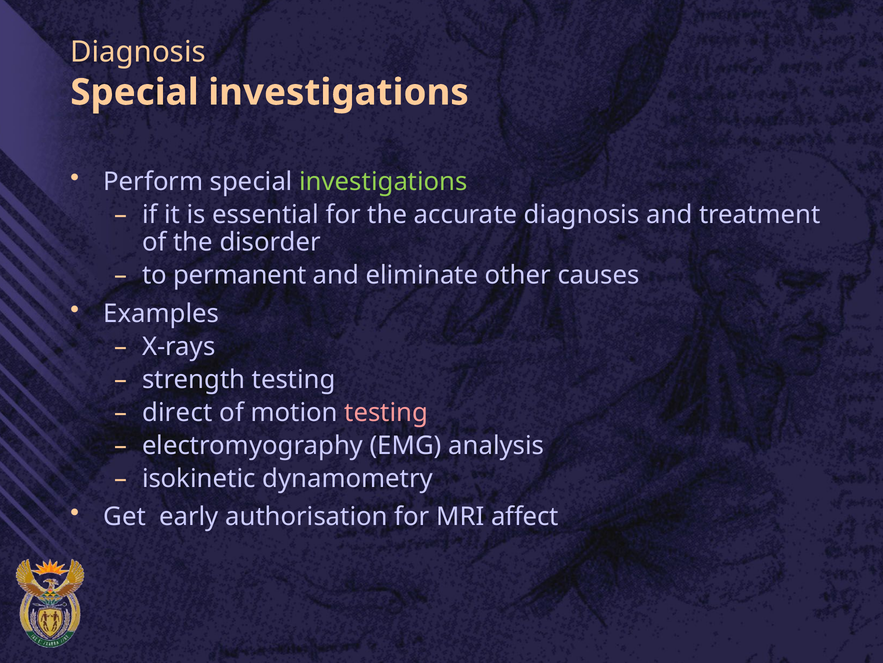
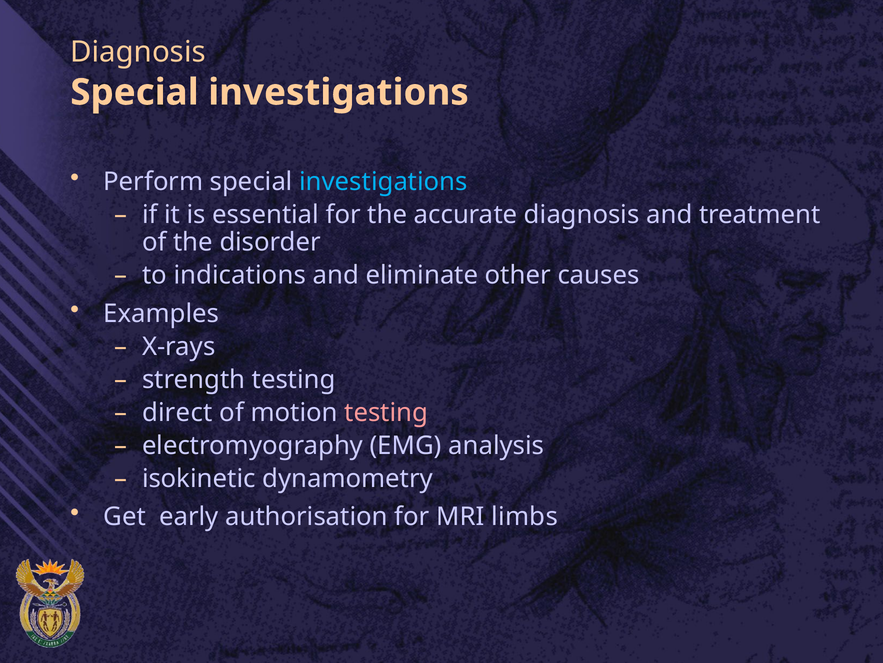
investigations colour: light green -> light blue (383, 181)
permanent: permanent -> indications (240, 275)
affect: affect -> limbs (525, 516)
